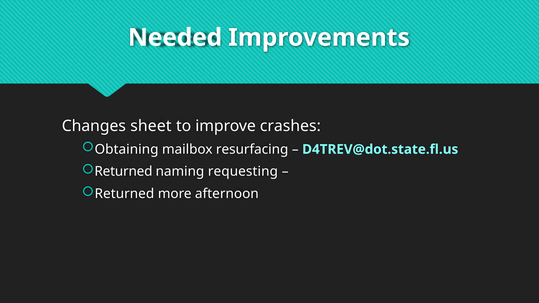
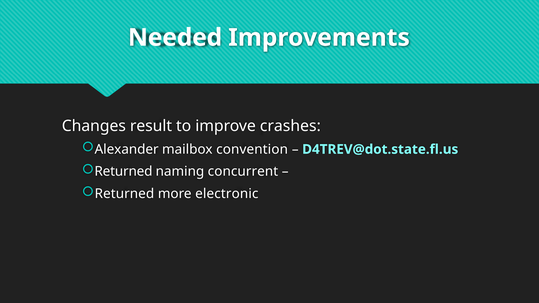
sheet: sheet -> result (151, 126)
Obtaining: Obtaining -> Alexander (127, 149)
resurfacing: resurfacing -> convention (252, 149)
requesting: requesting -> concurrent (243, 172)
afternoon: afternoon -> electronic (227, 194)
